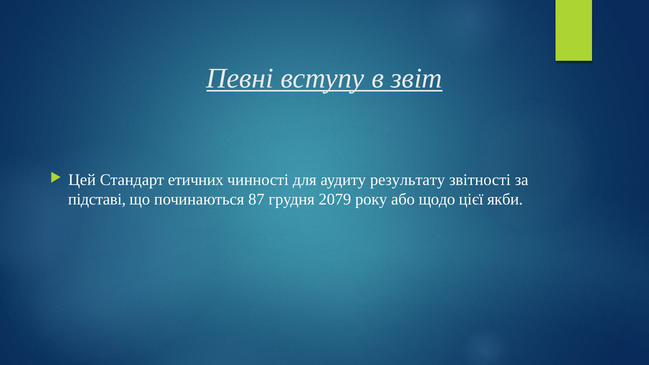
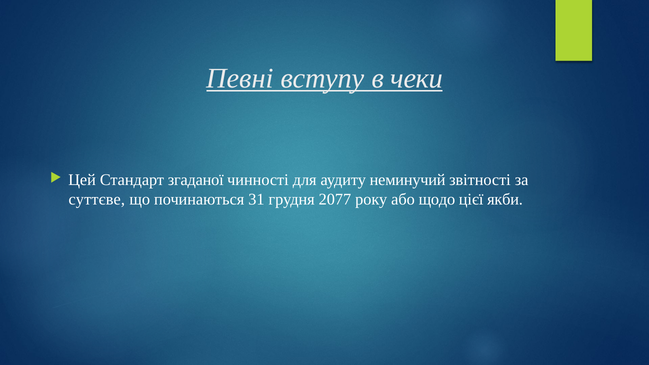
звіт: звіт -> чеки (417, 78)
етичних: етичних -> згаданої (196, 180)
результату: результату -> неминучий (408, 180)
підставі: підставі -> суттєве (97, 200)
87: 87 -> 31 (256, 200)
2079: 2079 -> 2077 (335, 200)
